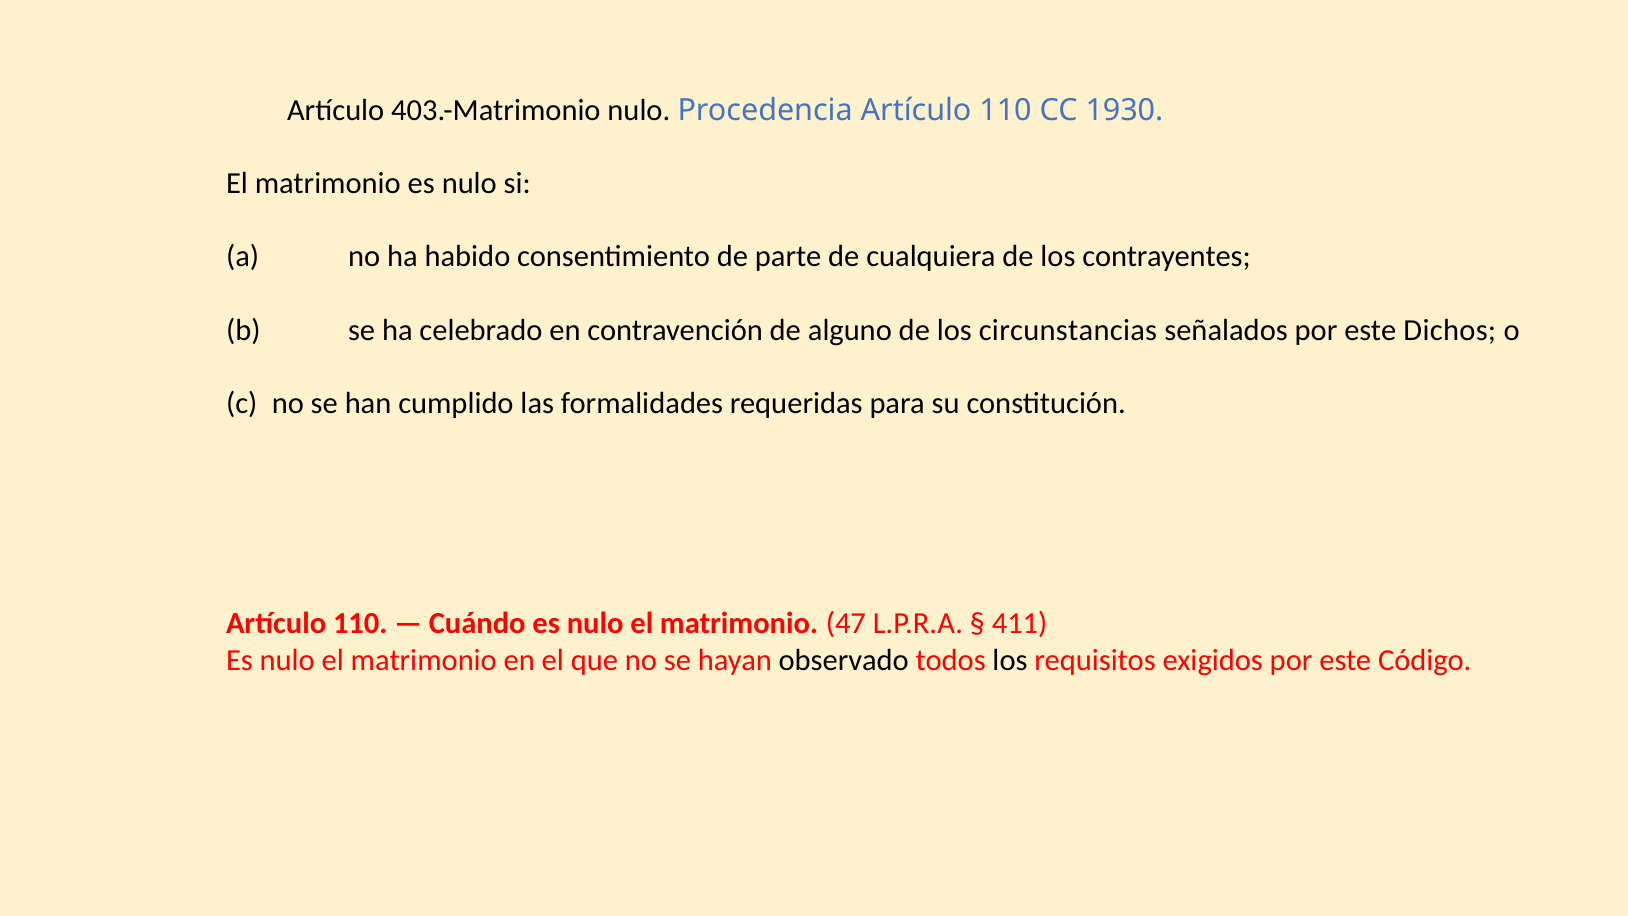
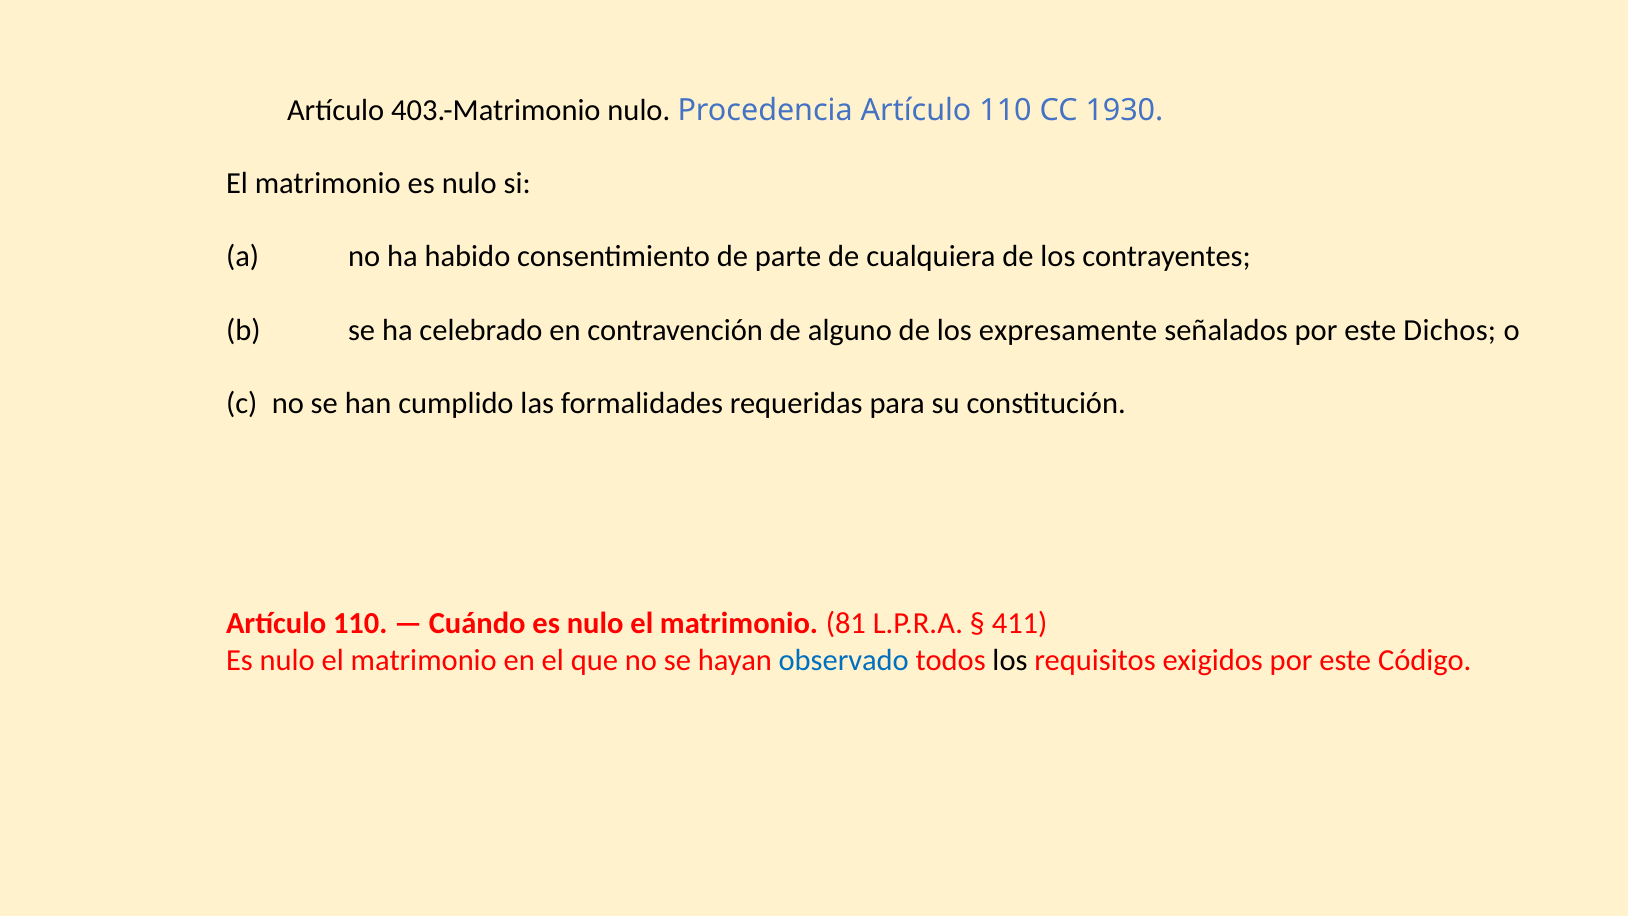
circunstancias: circunstancias -> expresamente (1068, 330)
47: 47 -> 81 (846, 623)
observado colour: black -> blue (844, 660)
